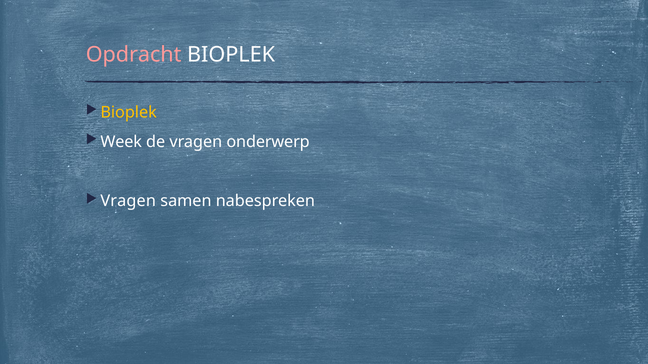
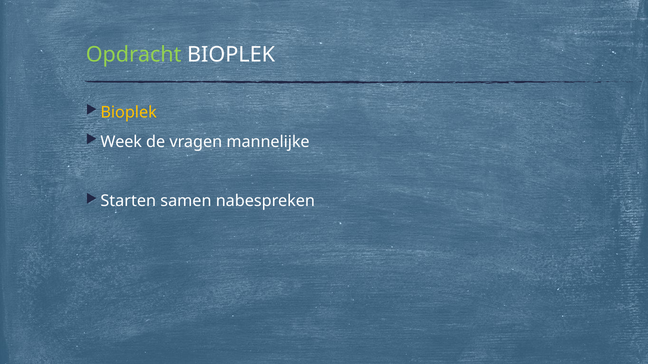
Opdracht colour: pink -> light green (134, 55)
onderwerp: onderwerp -> mannelijke (268, 142)
Vragen: Vragen -> Starten (128, 201)
